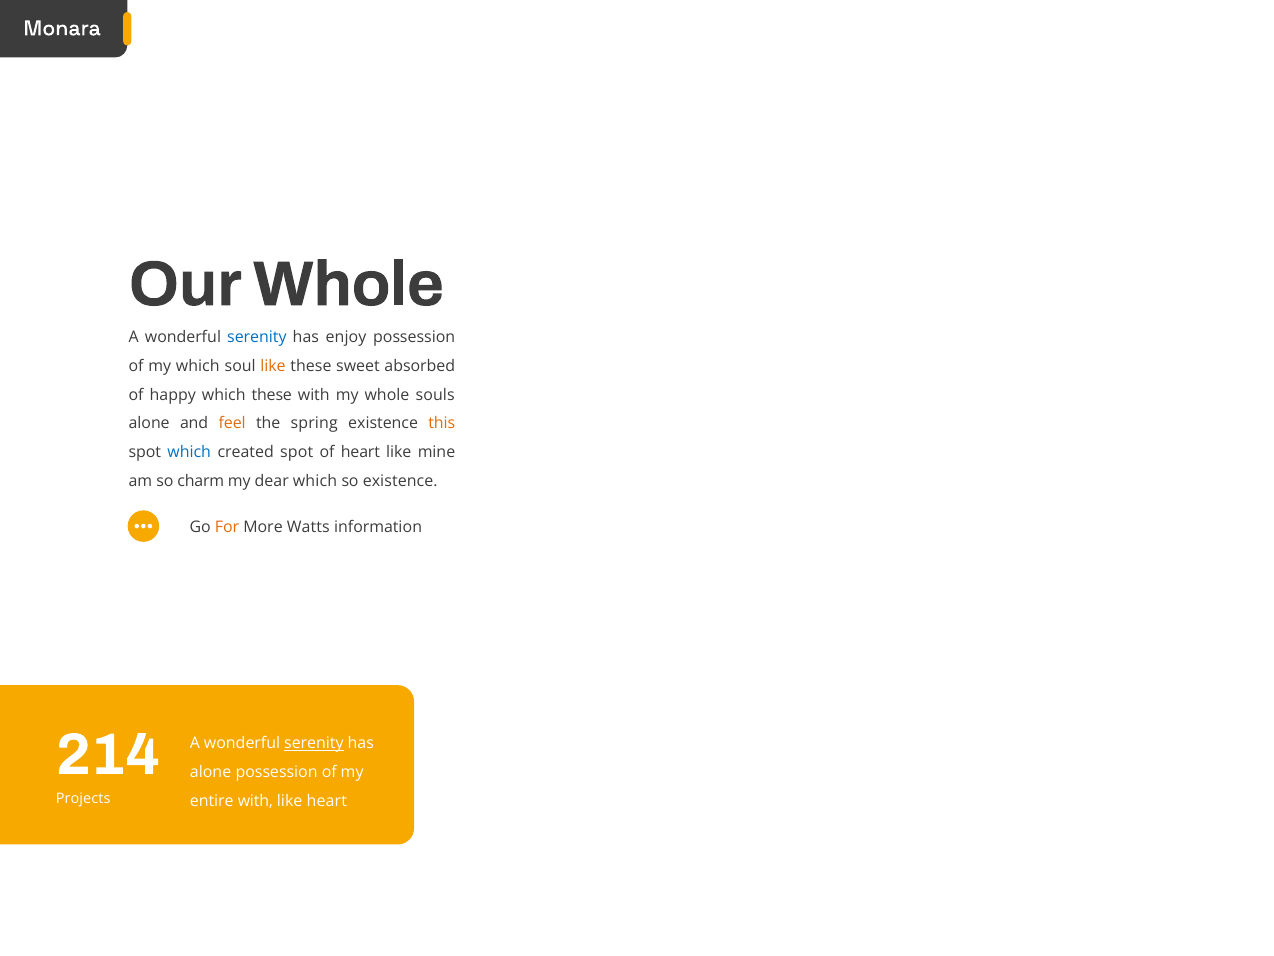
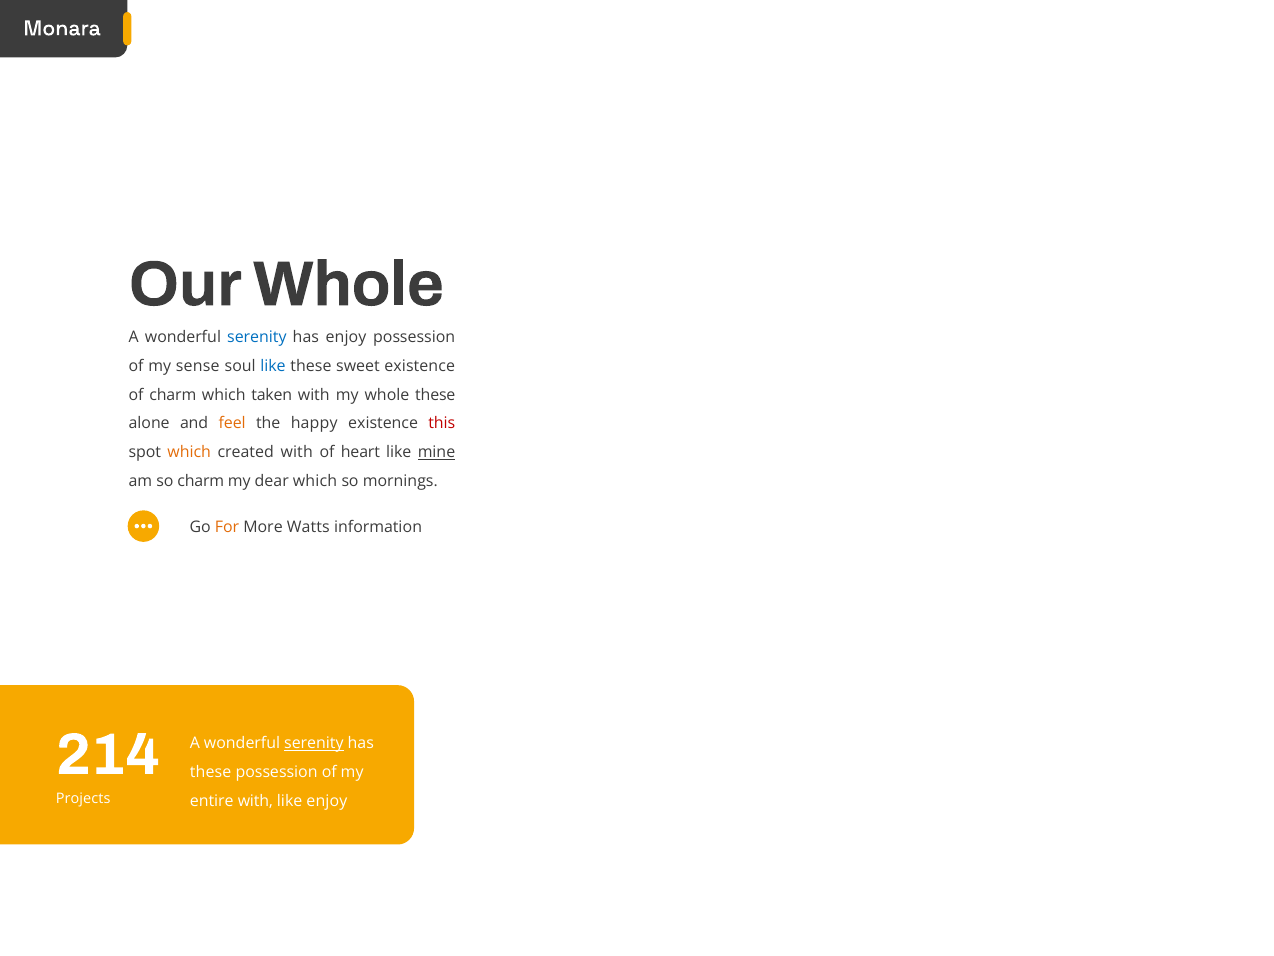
my which: which -> sense (198, 366)
like colour: orange -> blue (273, 366)
sweet absorbed: absorbed -> existence (420, 366)
of happy: happy -> charm (173, 395)
which these: these -> taken (272, 395)
whole souls: souls -> these (435, 395)
spring: spring -> happy (314, 423)
this colour: orange -> red (442, 423)
which colour: blue -> orange (189, 452)
created spot: spot -> with (297, 452)
mine underline: none -> present (436, 452)
so existence: existence -> mornings (400, 481)
alone: alone -> these (211, 772)
like heart: heart -> enjoy (327, 801)
